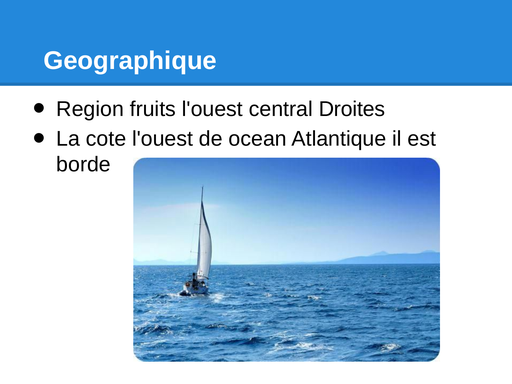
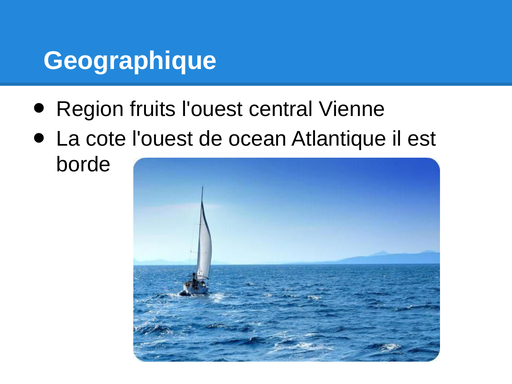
Droites: Droites -> Vienne (352, 109)
